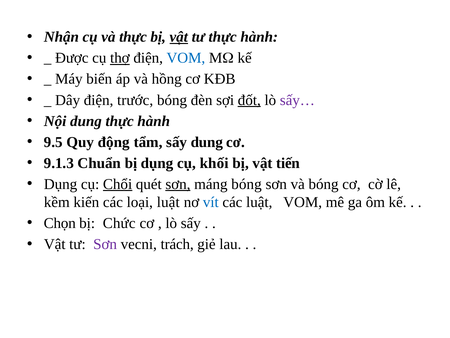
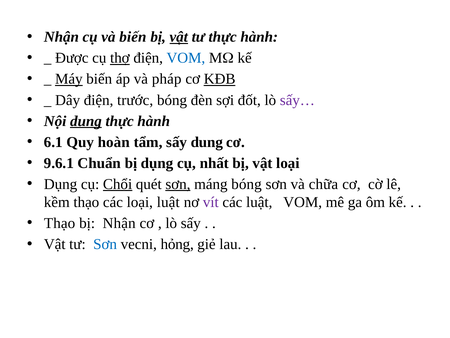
và thực: thực -> biến (133, 37)
Máy underline: none -> present (69, 79)
hồng: hồng -> pháp (167, 79)
KĐB underline: none -> present (220, 79)
đốt underline: present -> none (249, 100)
dung underline: none -> present (86, 121)
9.5: 9.5 -> 6.1 (53, 142)
động: động -> hoàn (114, 142)
9.1.3: 9.1.3 -> 9.6.1 (59, 163)
khối: khối -> nhất (214, 163)
vật tiến: tiến -> loại (288, 163)
và bóng: bóng -> chữa (323, 184)
kềm kiến: kiến -> thạo (86, 202)
vít colour: blue -> purple (211, 202)
Chọn: Chọn -> Thạo (60, 223)
bị Chức: Chức -> Nhận (119, 223)
Sơn colour: purple -> blue (105, 244)
trách: trách -> hỏng (177, 244)
